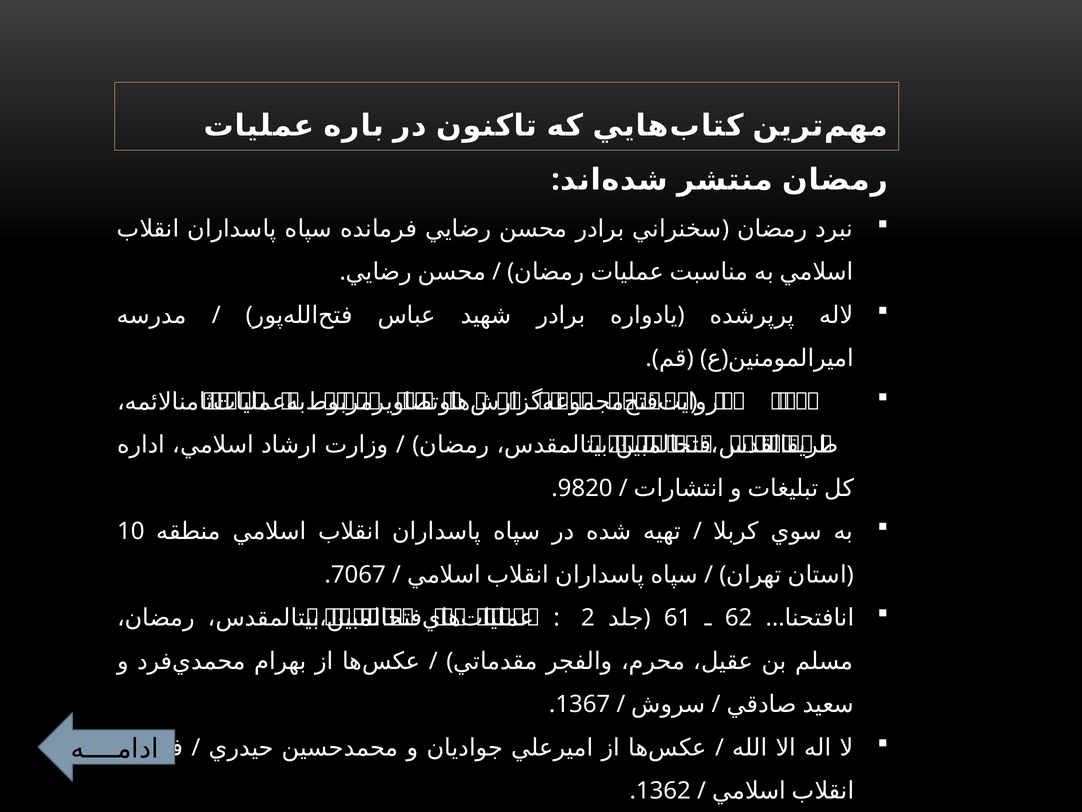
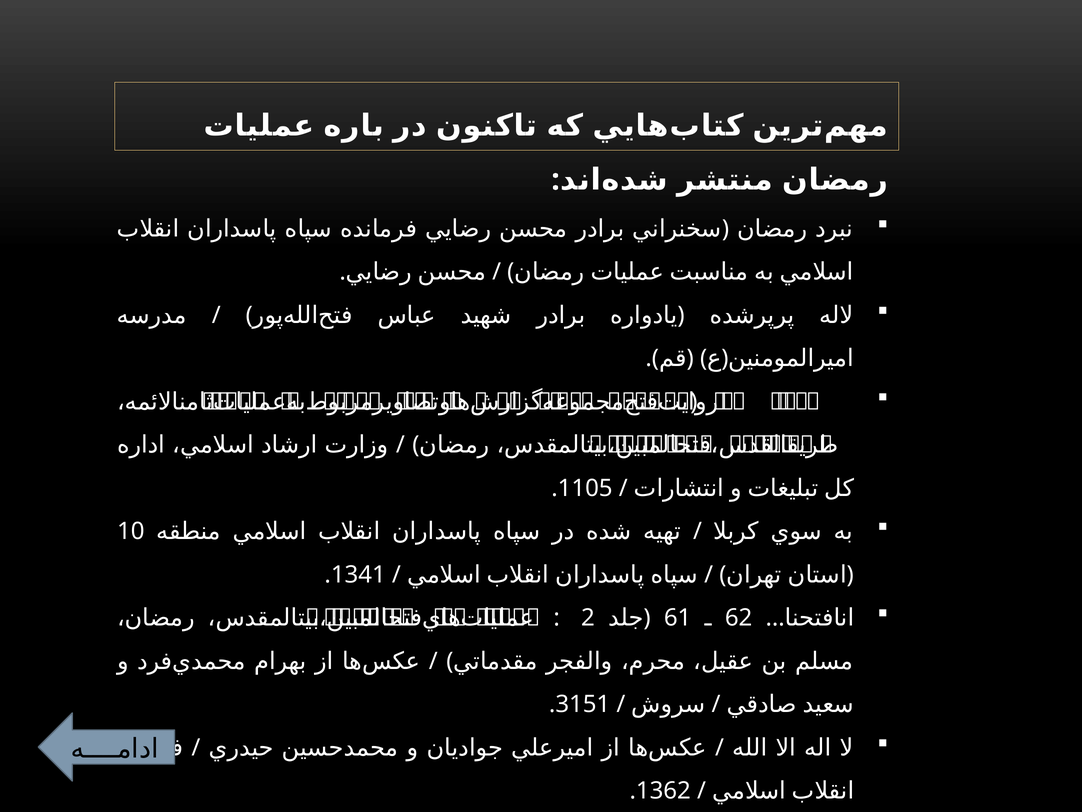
9820: 9820 -> 1105 (585, 488)
7067: 7067 -> 1341 (358, 574)
1367: 1367 -> 3151 (583, 704)
